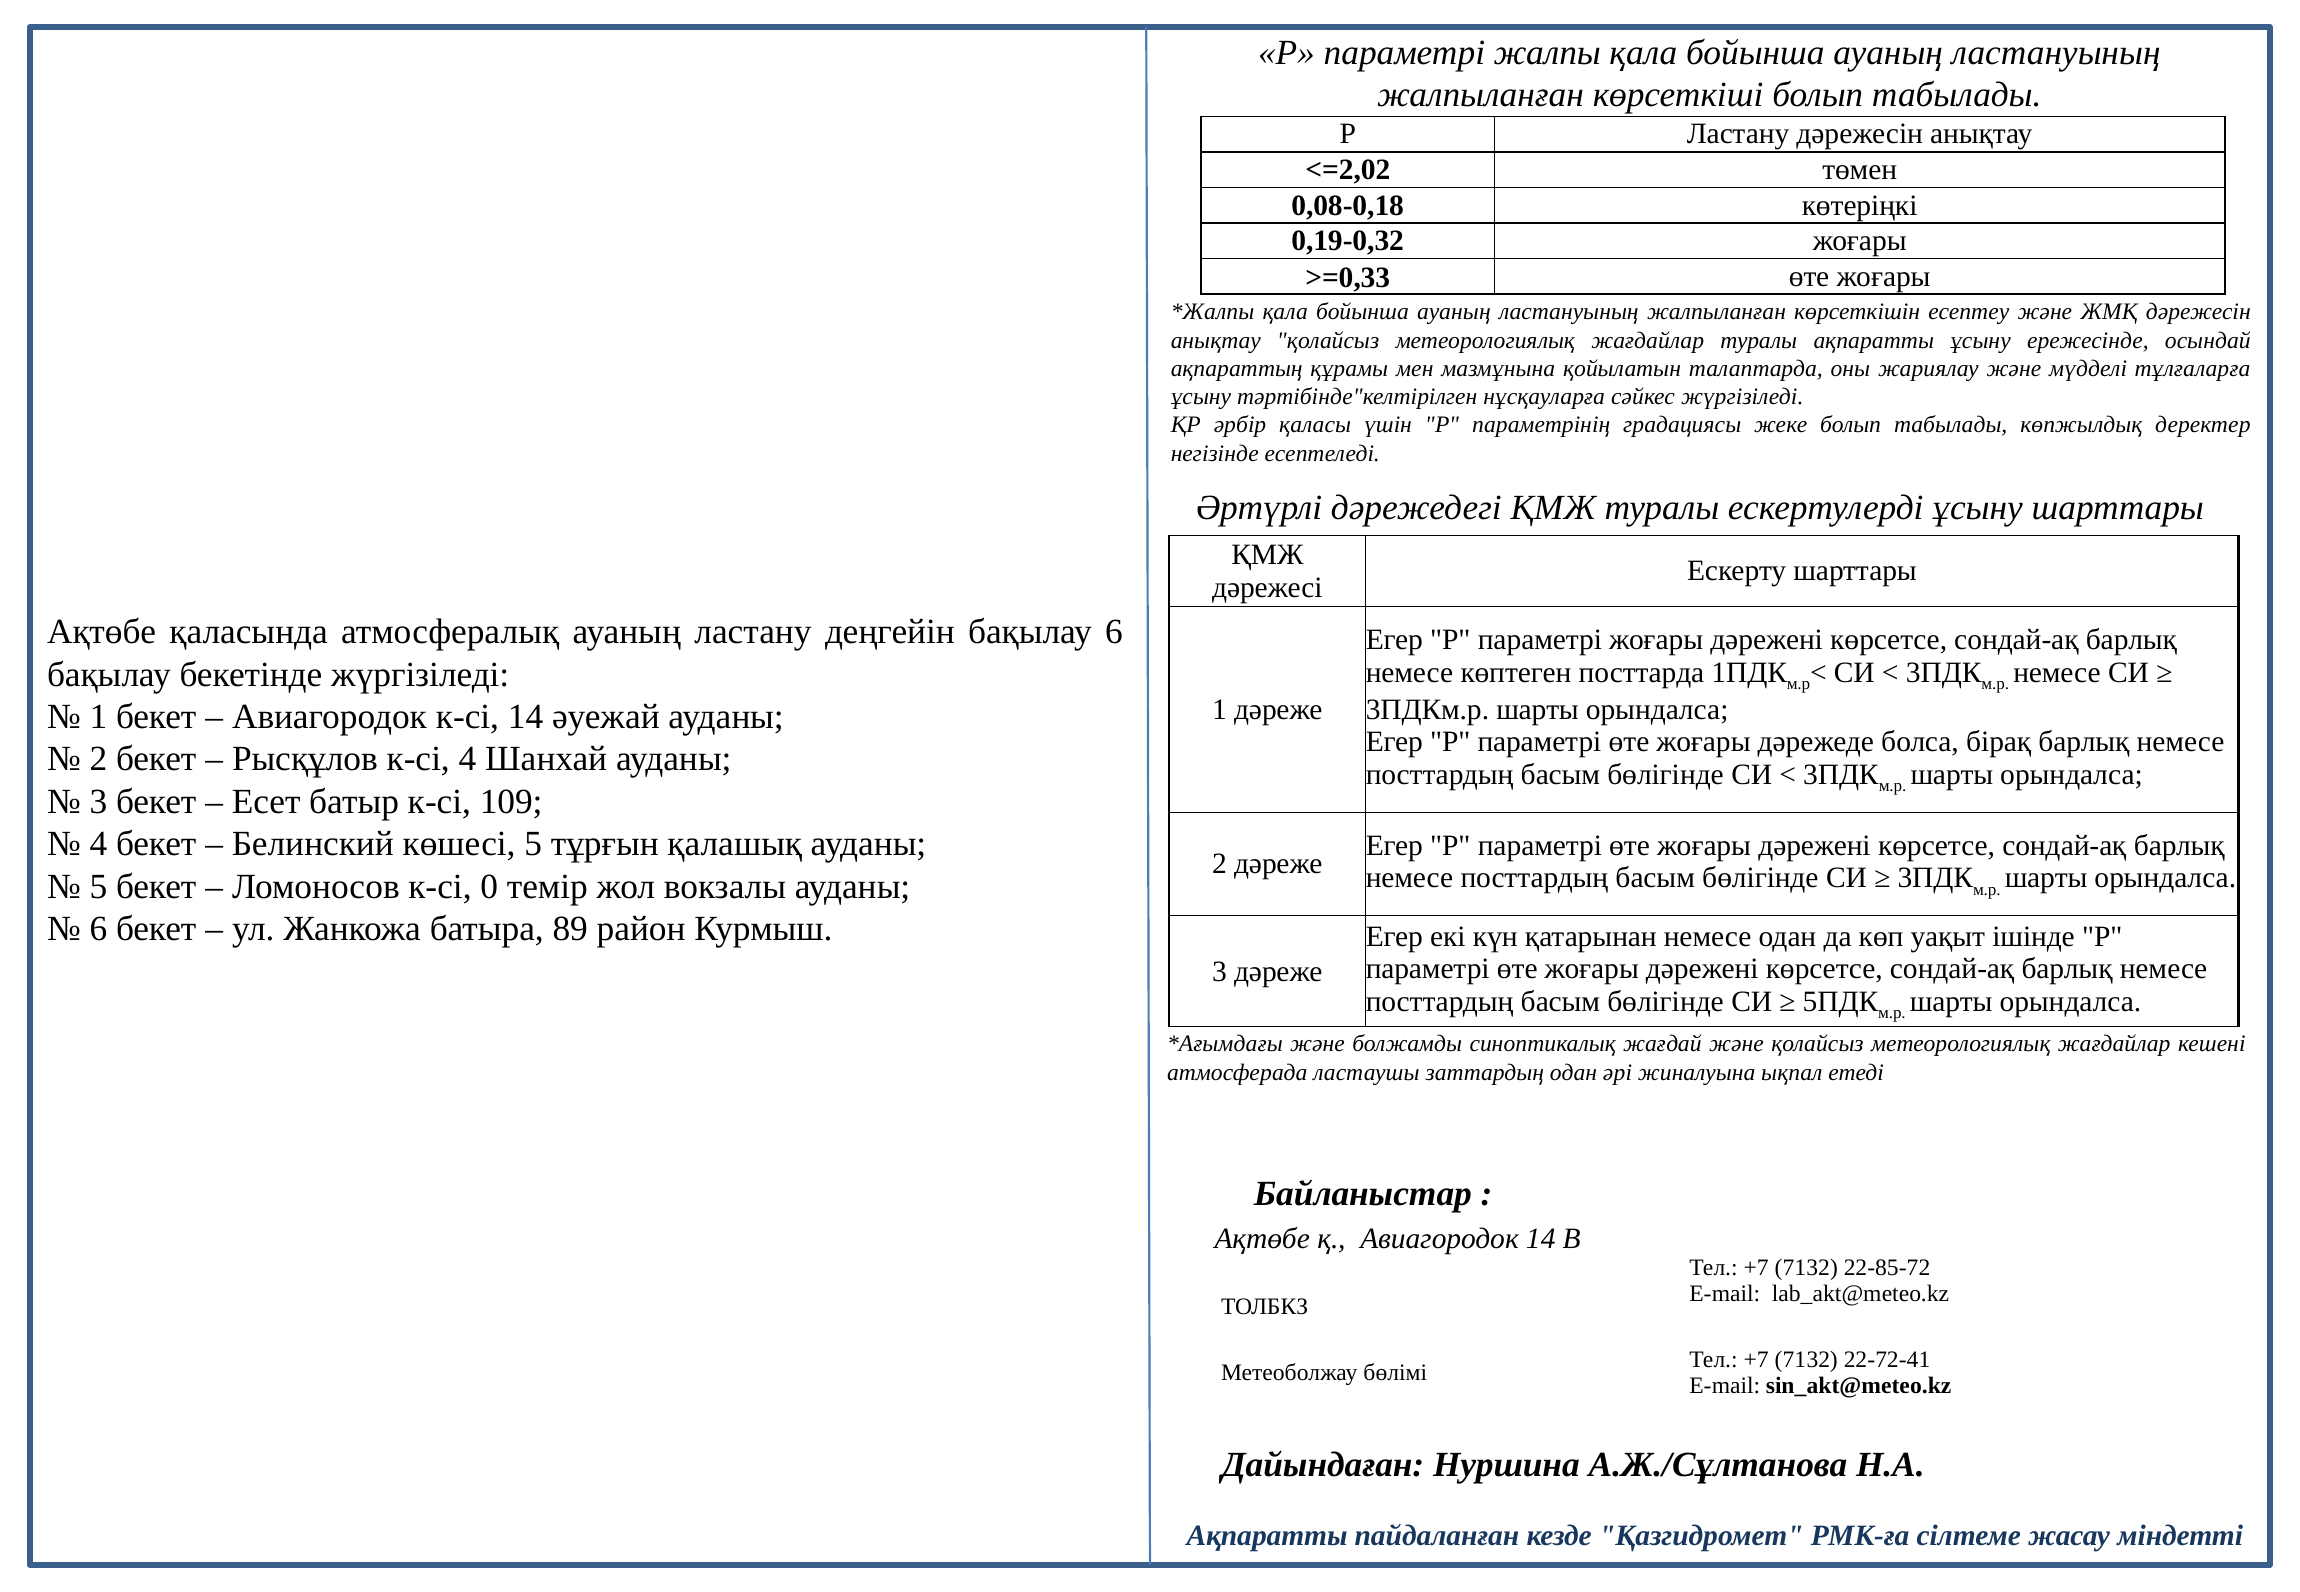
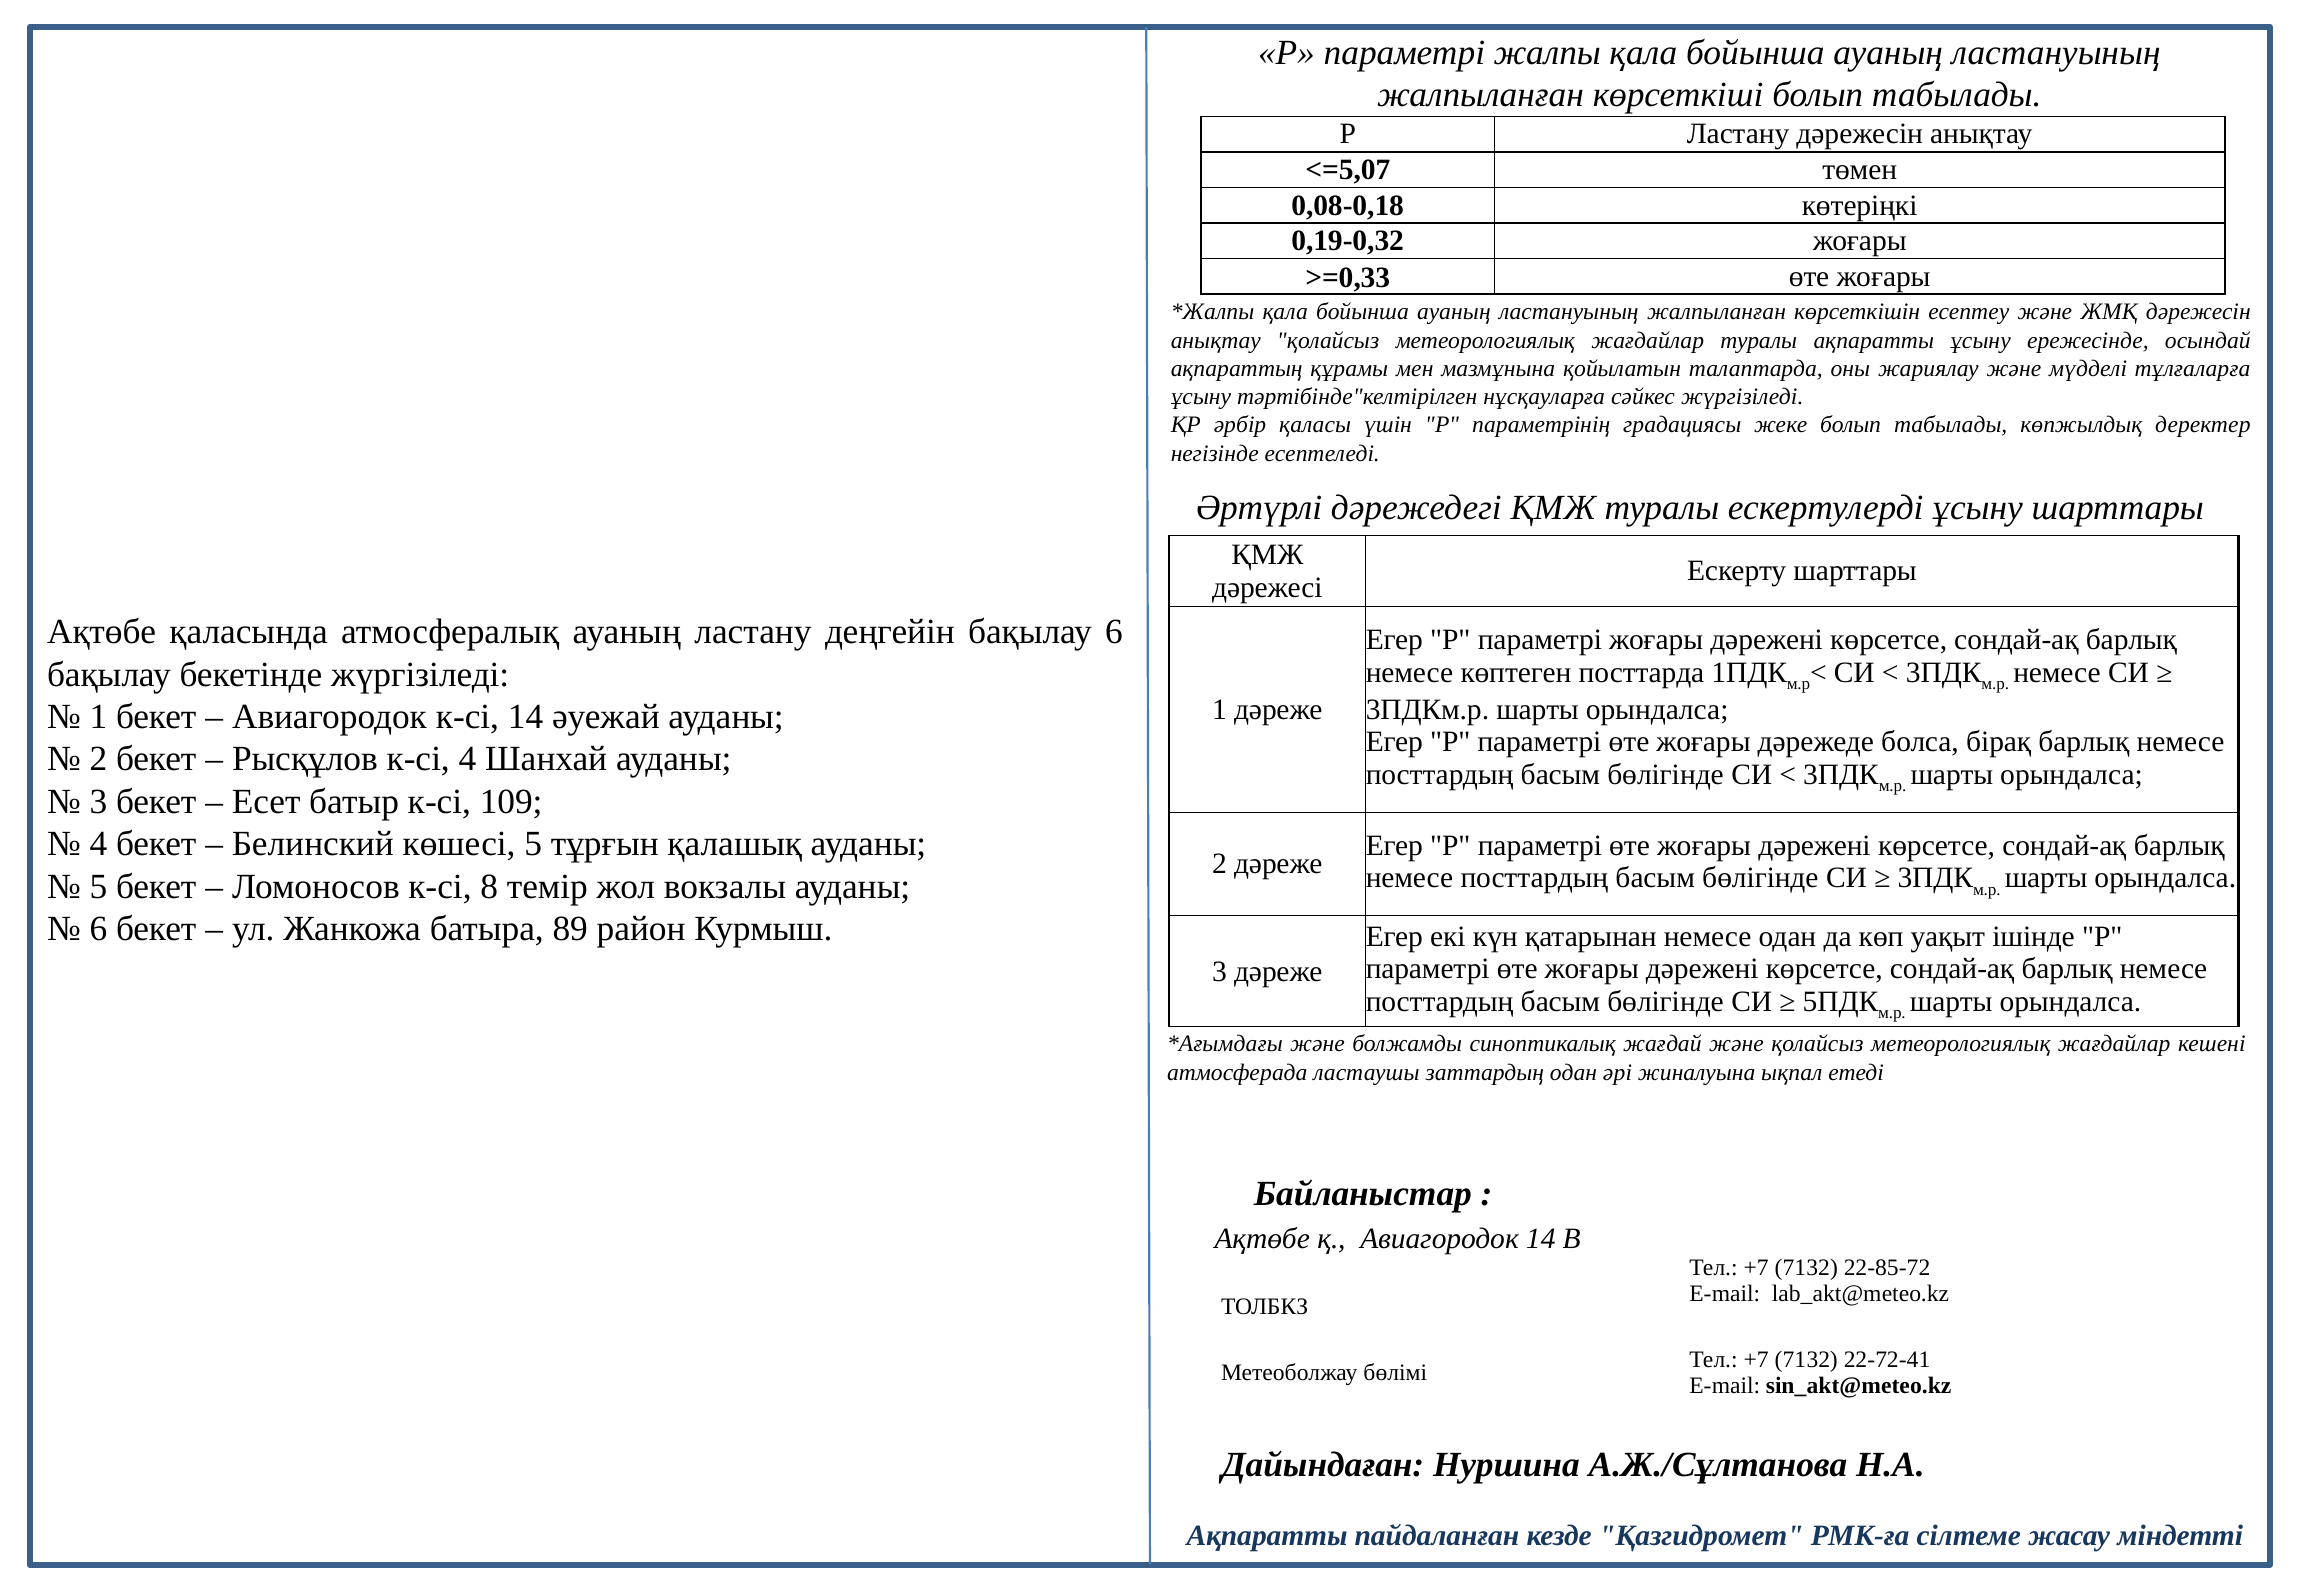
<=2,02: <=2,02 -> <=5,07 (1348, 170)
0: 0 -> 8 (489, 887)
